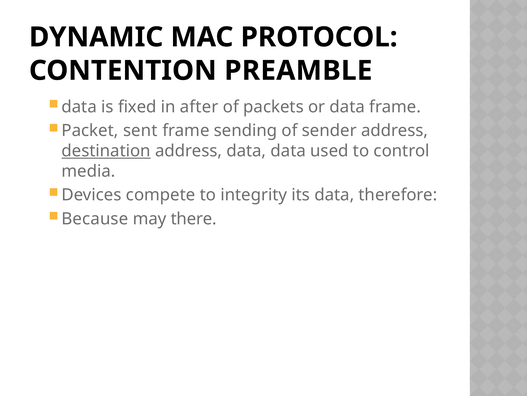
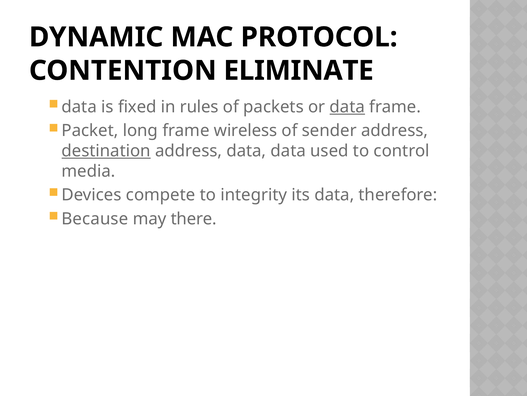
PREAMBLE: PREAMBLE -> ELIMINATE (299, 70)
after: after -> rules (199, 107)
data underline: none -> present (347, 107)
sent: sent -> long (140, 130)
sending: sending -> wireless (246, 130)
